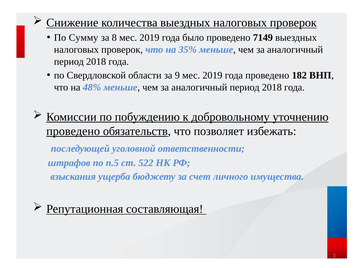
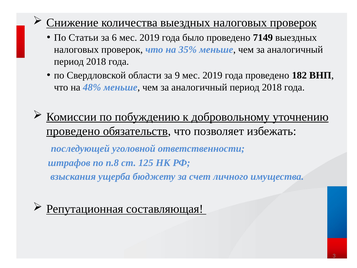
Сумму: Сумму -> Статьи (84, 38)
8: 8 -> 6 (114, 38)
п.5: п.5 -> п.8 (112, 163)
522: 522 -> 125 (146, 163)
